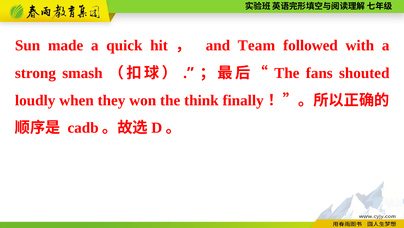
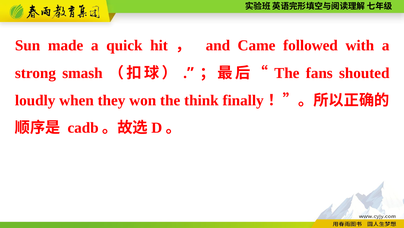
Team: Team -> Came (256, 45)
